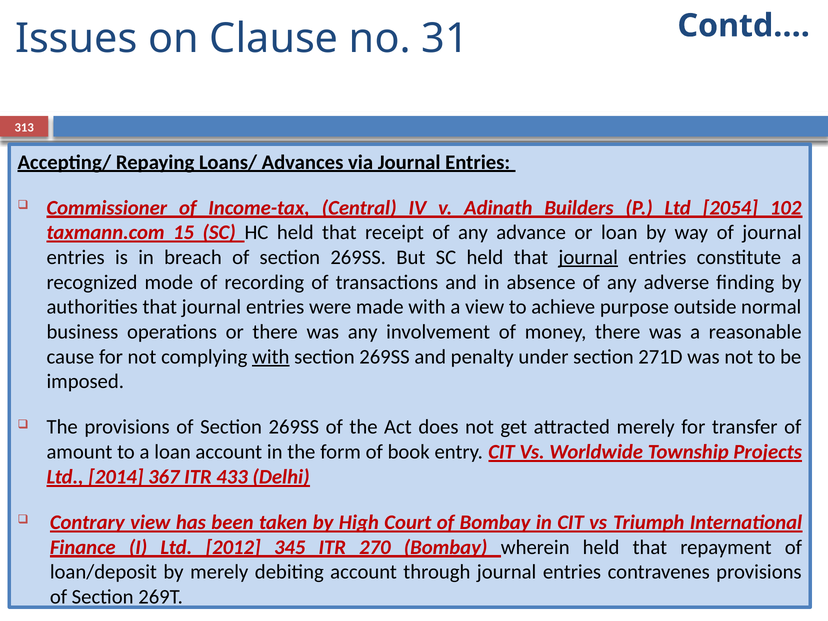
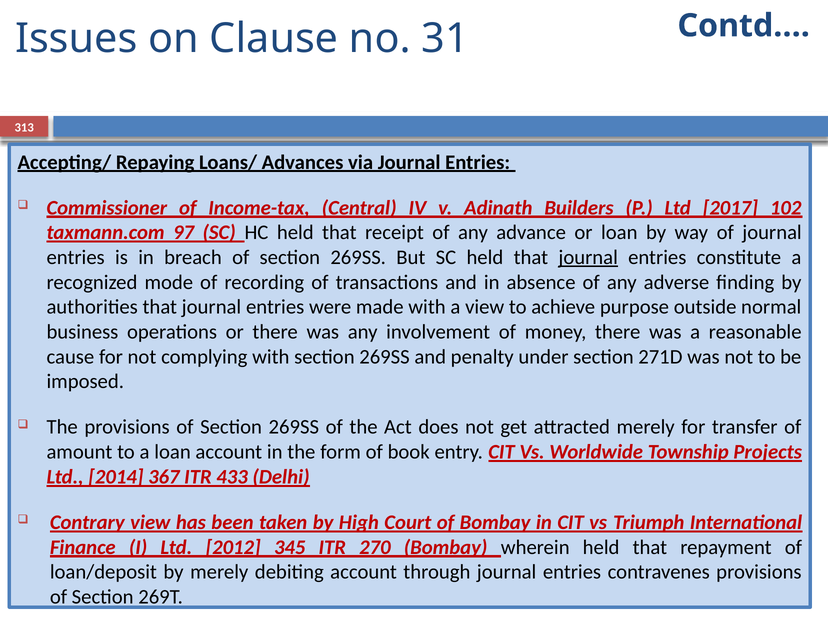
2054: 2054 -> 2017 (730, 208)
15: 15 -> 97 (184, 233)
with underline: present -> none (271, 357)
